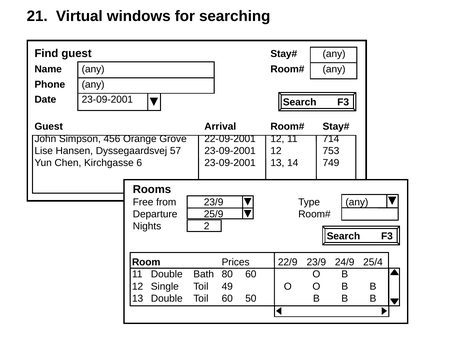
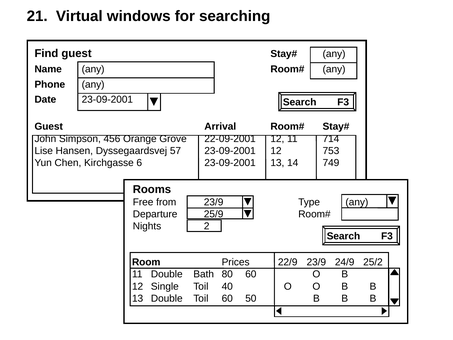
25/4: 25/4 -> 25/2 (373, 262)
49: 49 -> 40 (227, 286)
